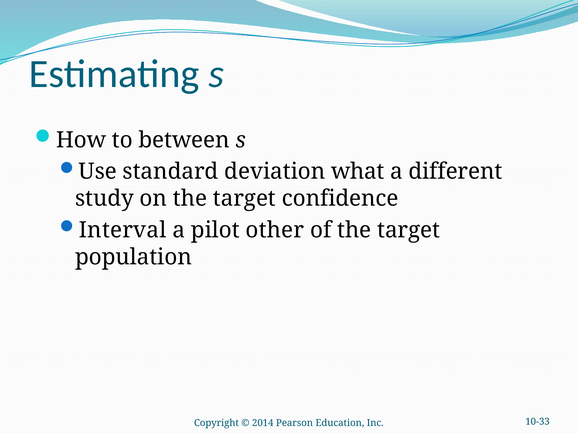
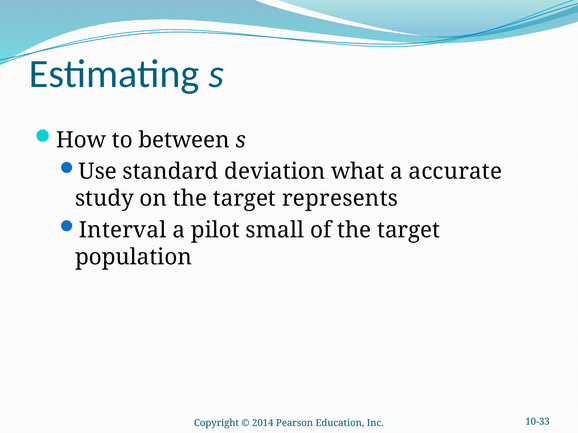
different: different -> accurate (455, 172)
confidence: confidence -> represents (340, 199)
other: other -> small (275, 230)
